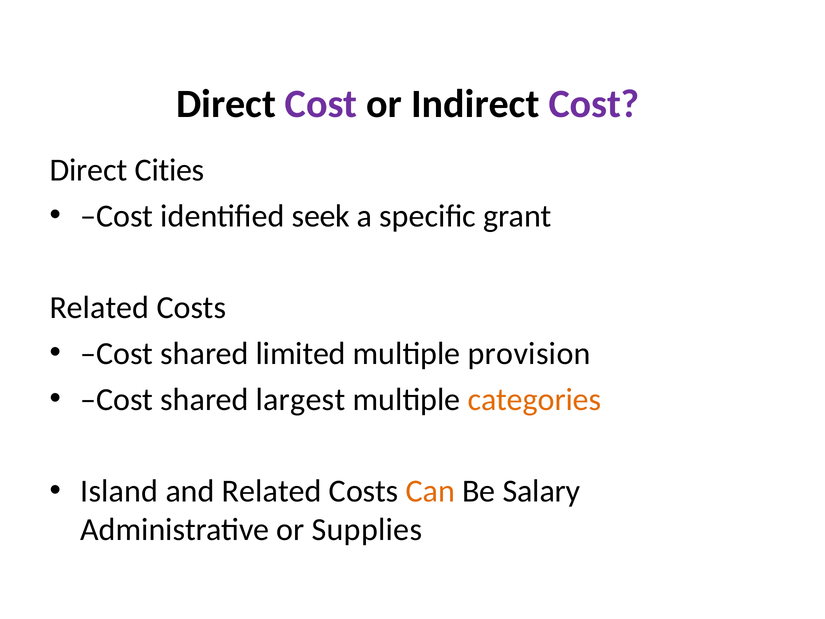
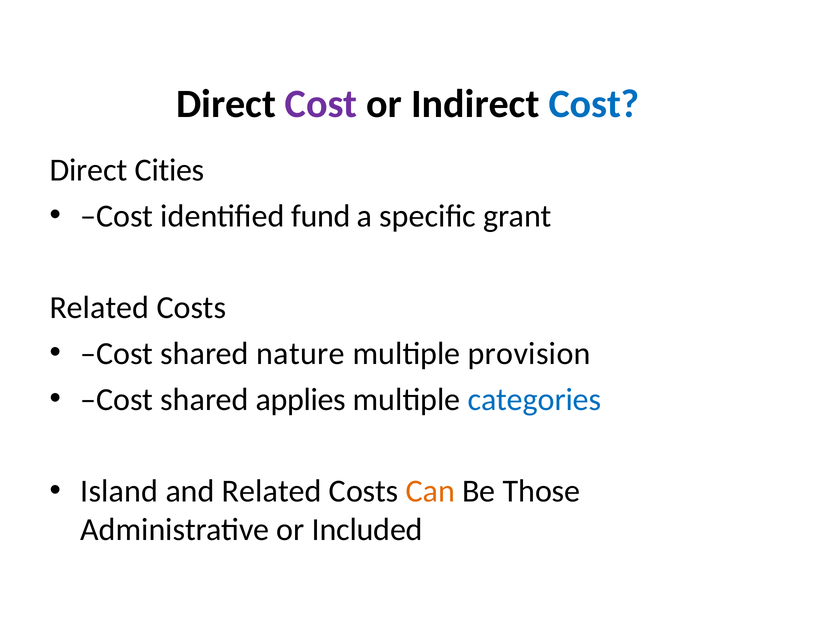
Cost colour: purple -> blue (594, 104)
seek: seek -> fund (321, 216)
limited: limited -> nature (301, 353)
largest: largest -> applies (301, 399)
categories colour: orange -> blue (534, 399)
Salary: Salary -> Those (542, 491)
Supplies: Supplies -> Included (367, 530)
